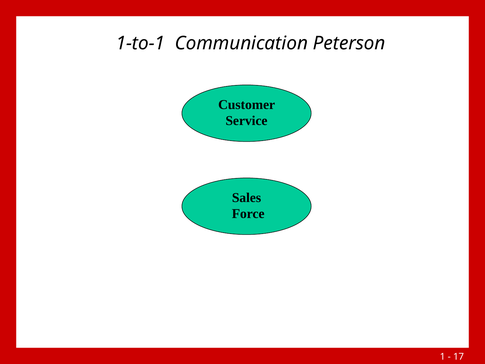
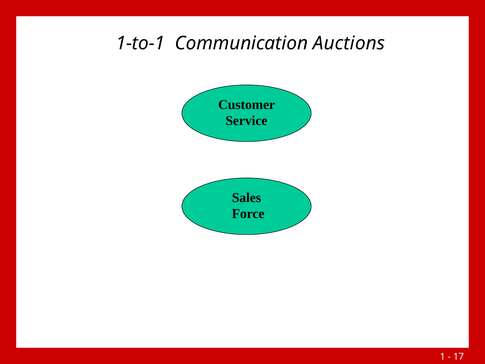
Peterson: Peterson -> Auctions (349, 43)
